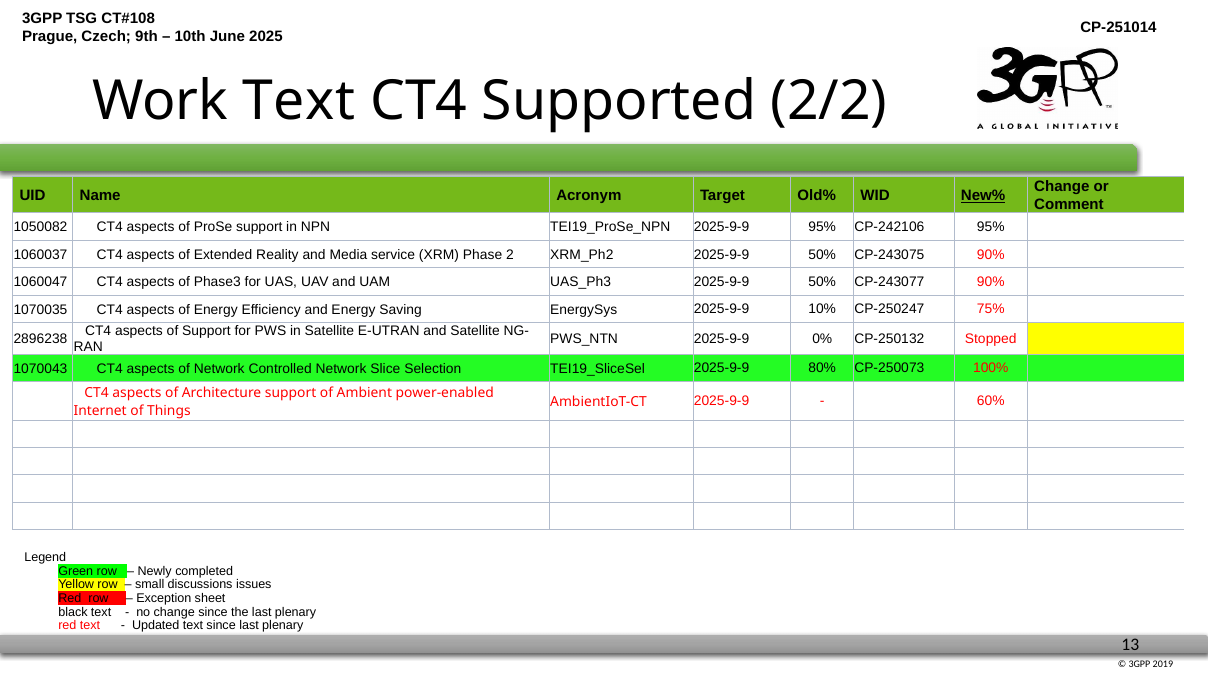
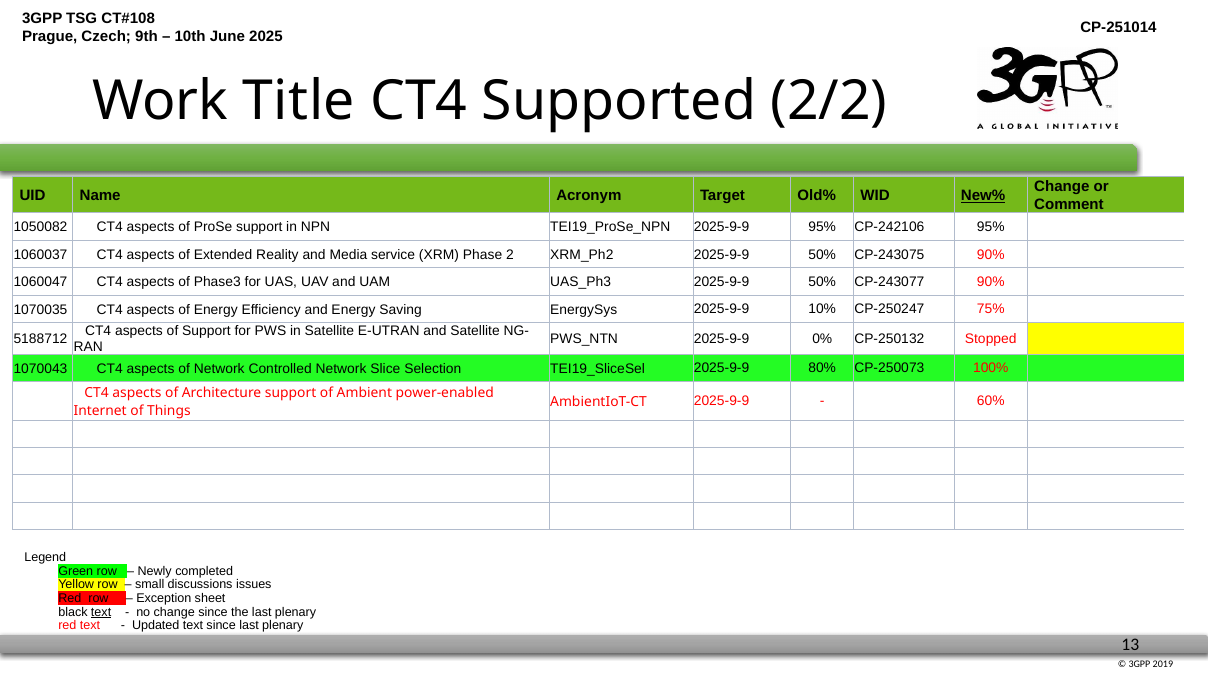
Work Text: Text -> Title (299, 101)
2896238: 2896238 -> 5188712 (40, 339)
text underline: none -> present (101, 612)
